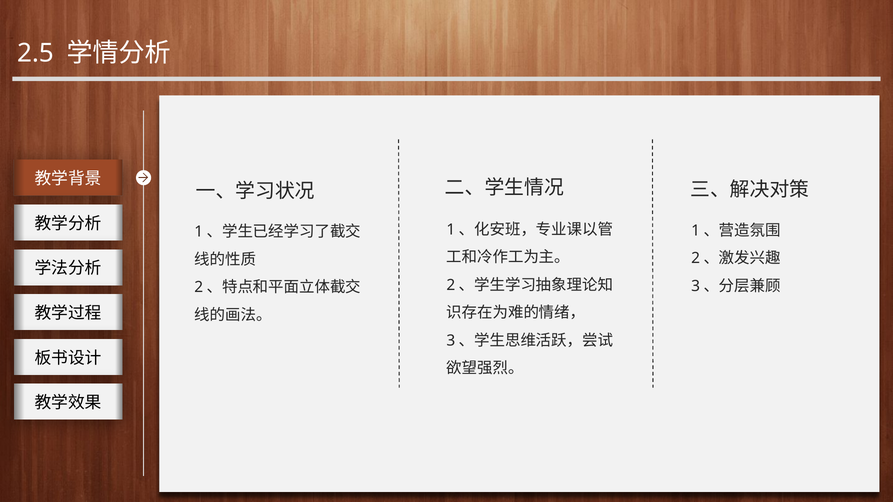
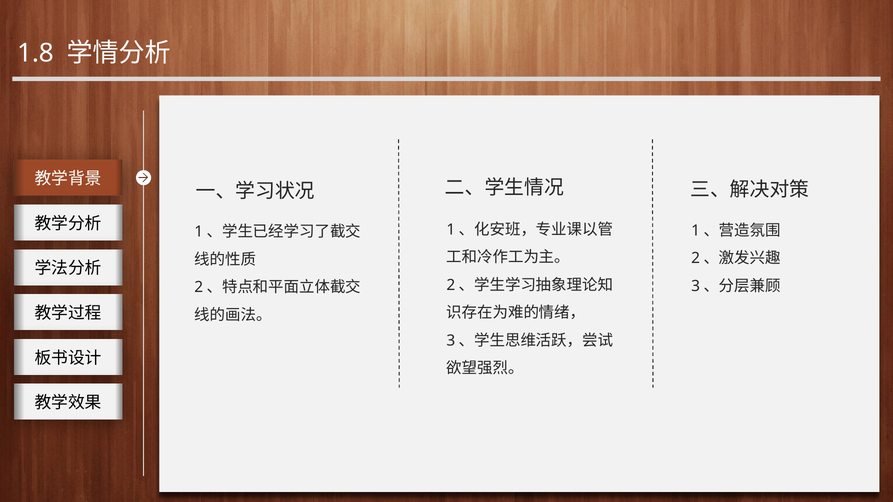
2.5: 2.5 -> 1.8 (35, 53)
